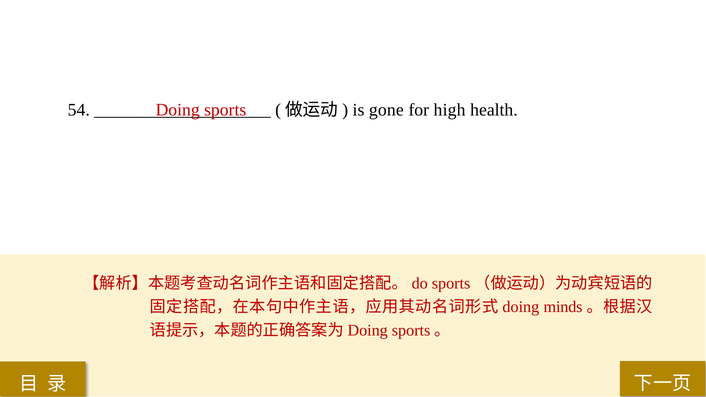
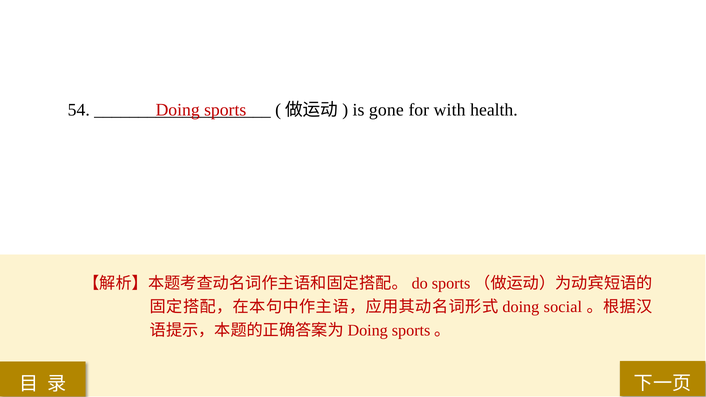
high: high -> with (450, 110)
minds: minds -> social (563, 307)
